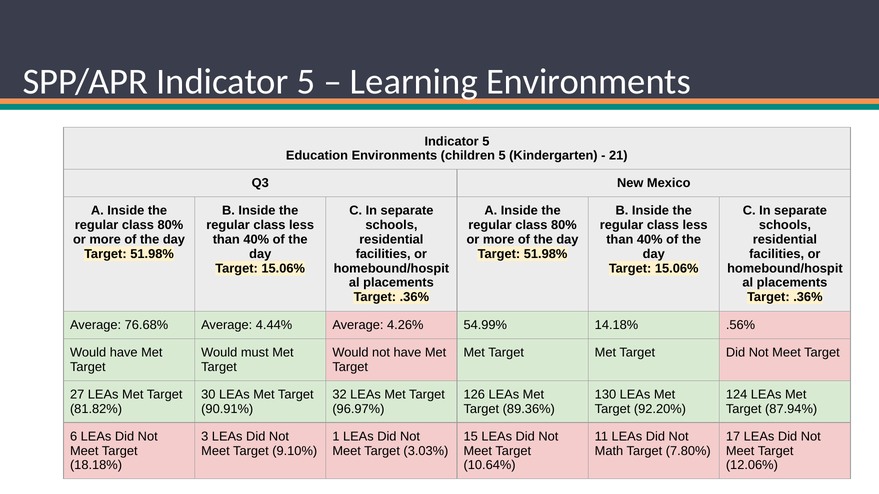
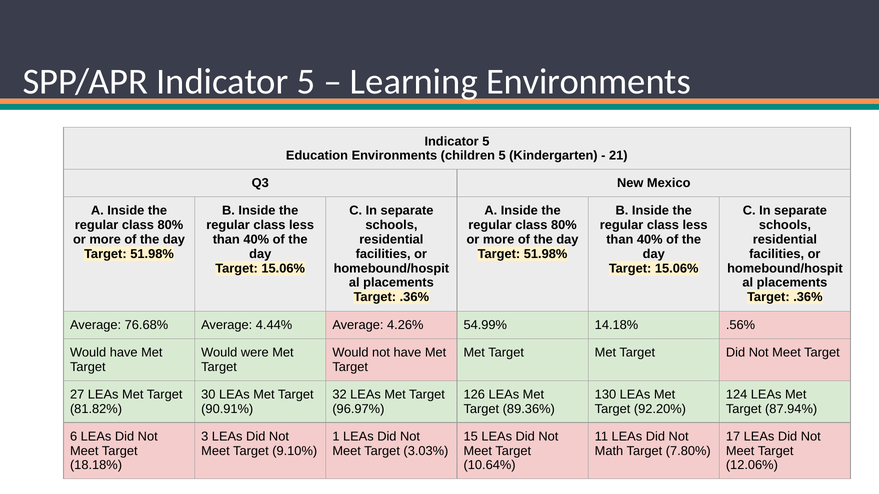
must: must -> were (255, 353)
